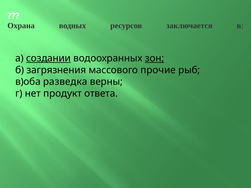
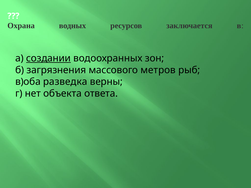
зон underline: present -> none (155, 58)
прочие: прочие -> метров (158, 70)
продукт: продукт -> объекта (63, 94)
